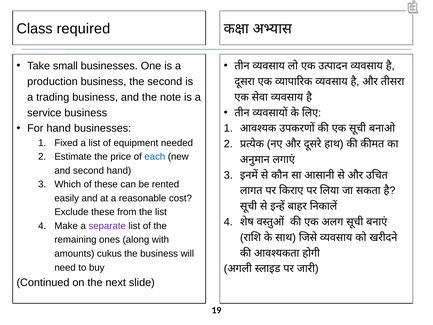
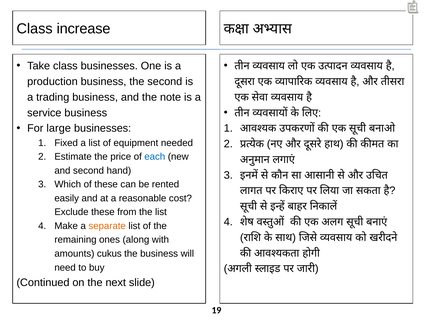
required: required -> increase (84, 29)
Take small: small -> class (65, 66)
For hand: hand -> large (59, 128)
separate colour: purple -> orange (107, 226)
